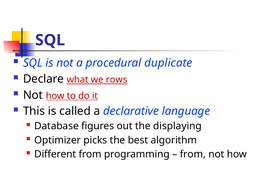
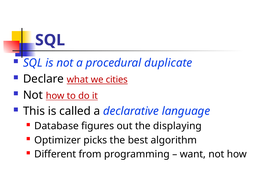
rows: rows -> cities (117, 79)
from: from -> want (193, 154)
